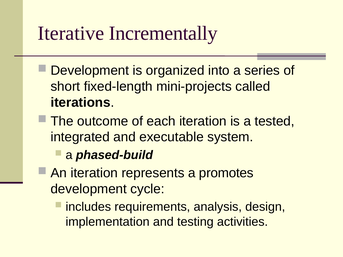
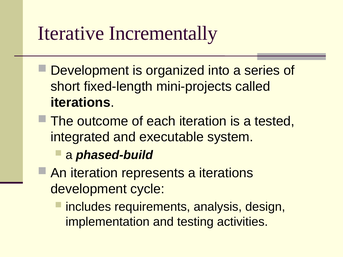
a promotes: promotes -> iterations (226, 173)
